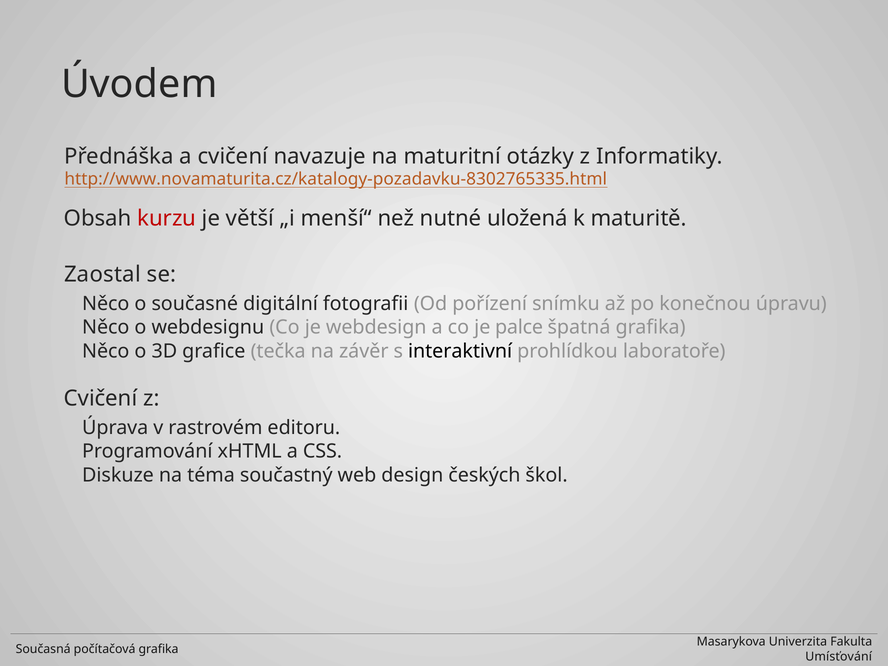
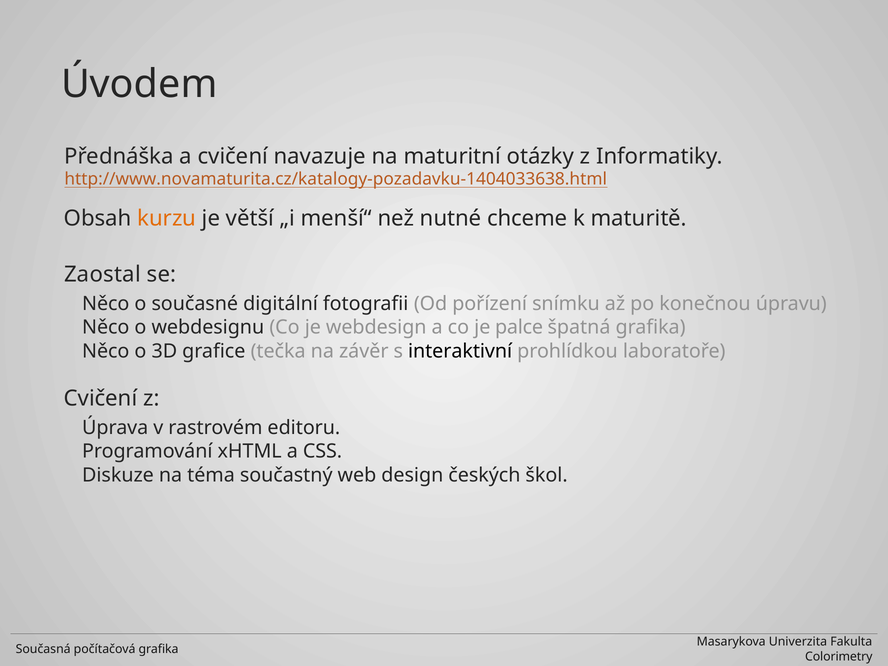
http://www.novamaturita.cz/katalogy-pozadavku-8302765335.html: http://www.novamaturita.cz/katalogy-pozadavku-8302765335.html -> http://www.novamaturita.cz/katalogy-pozadavku-1404033638.html (336, 179)
kurzu colour: red -> orange (167, 218)
uložená: uložená -> chceme (527, 218)
Umísťování: Umísťování -> Colorimetry (839, 657)
